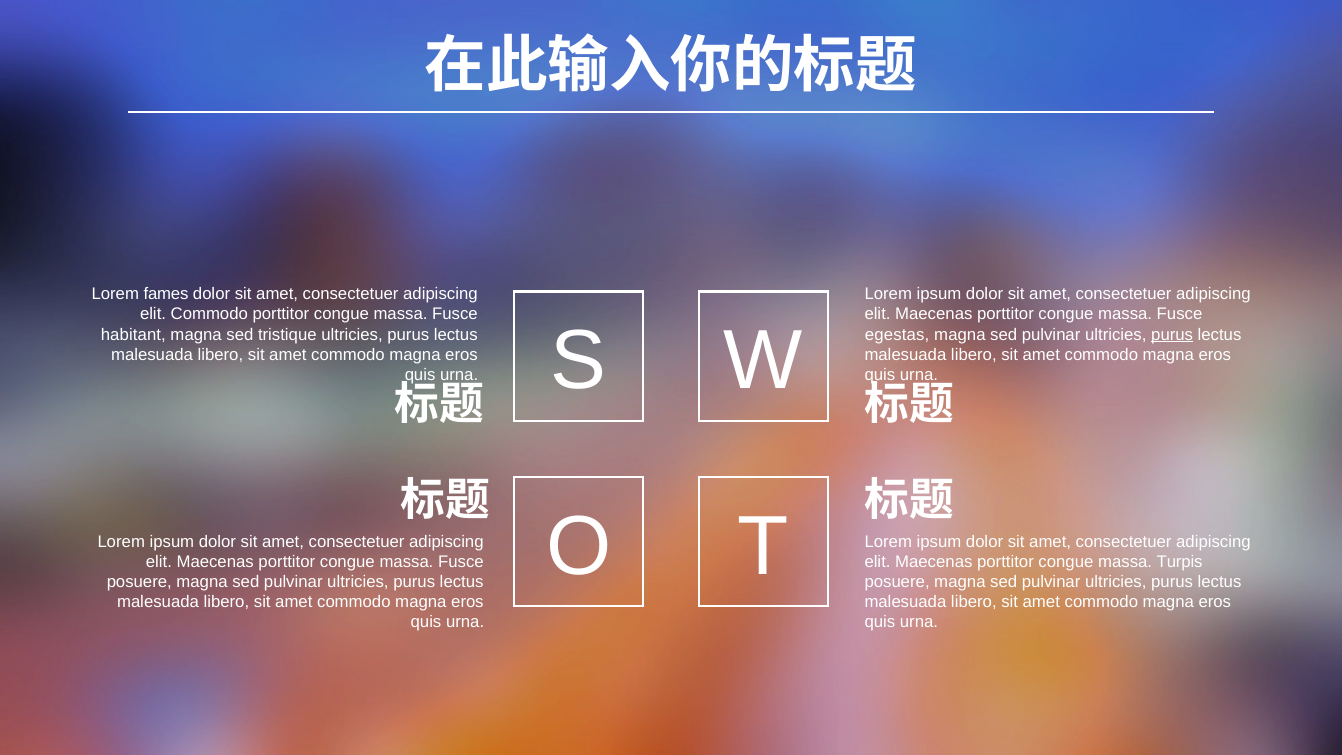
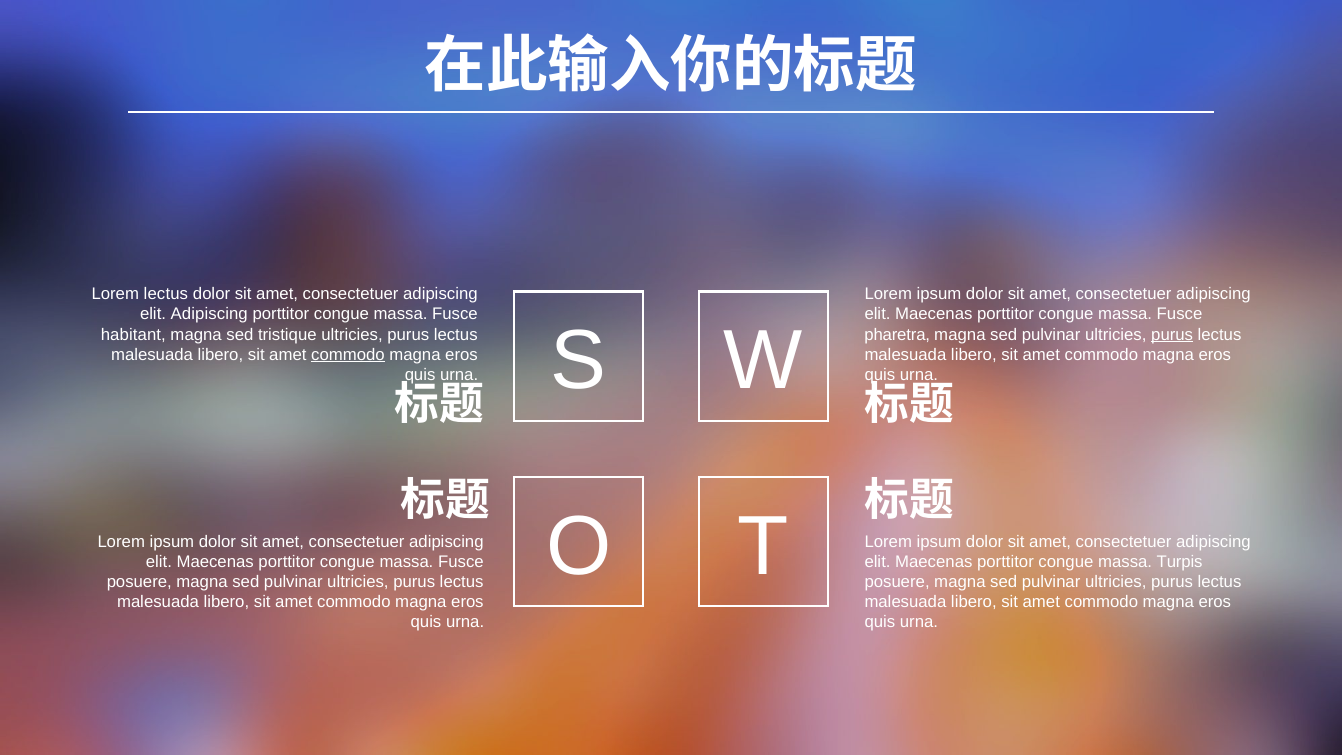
Lorem fames: fames -> lectus (166, 294)
elit Commodo: Commodo -> Adipiscing (209, 314)
egestas: egestas -> pharetra (897, 335)
commodo underline: none -> present (348, 355)
